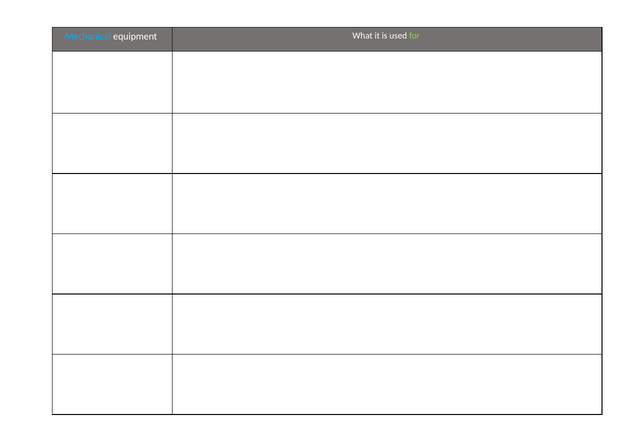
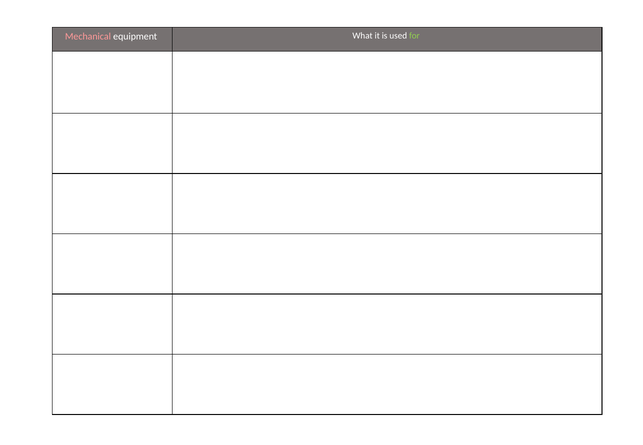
Mechanical colour: light blue -> pink (88, 36)
